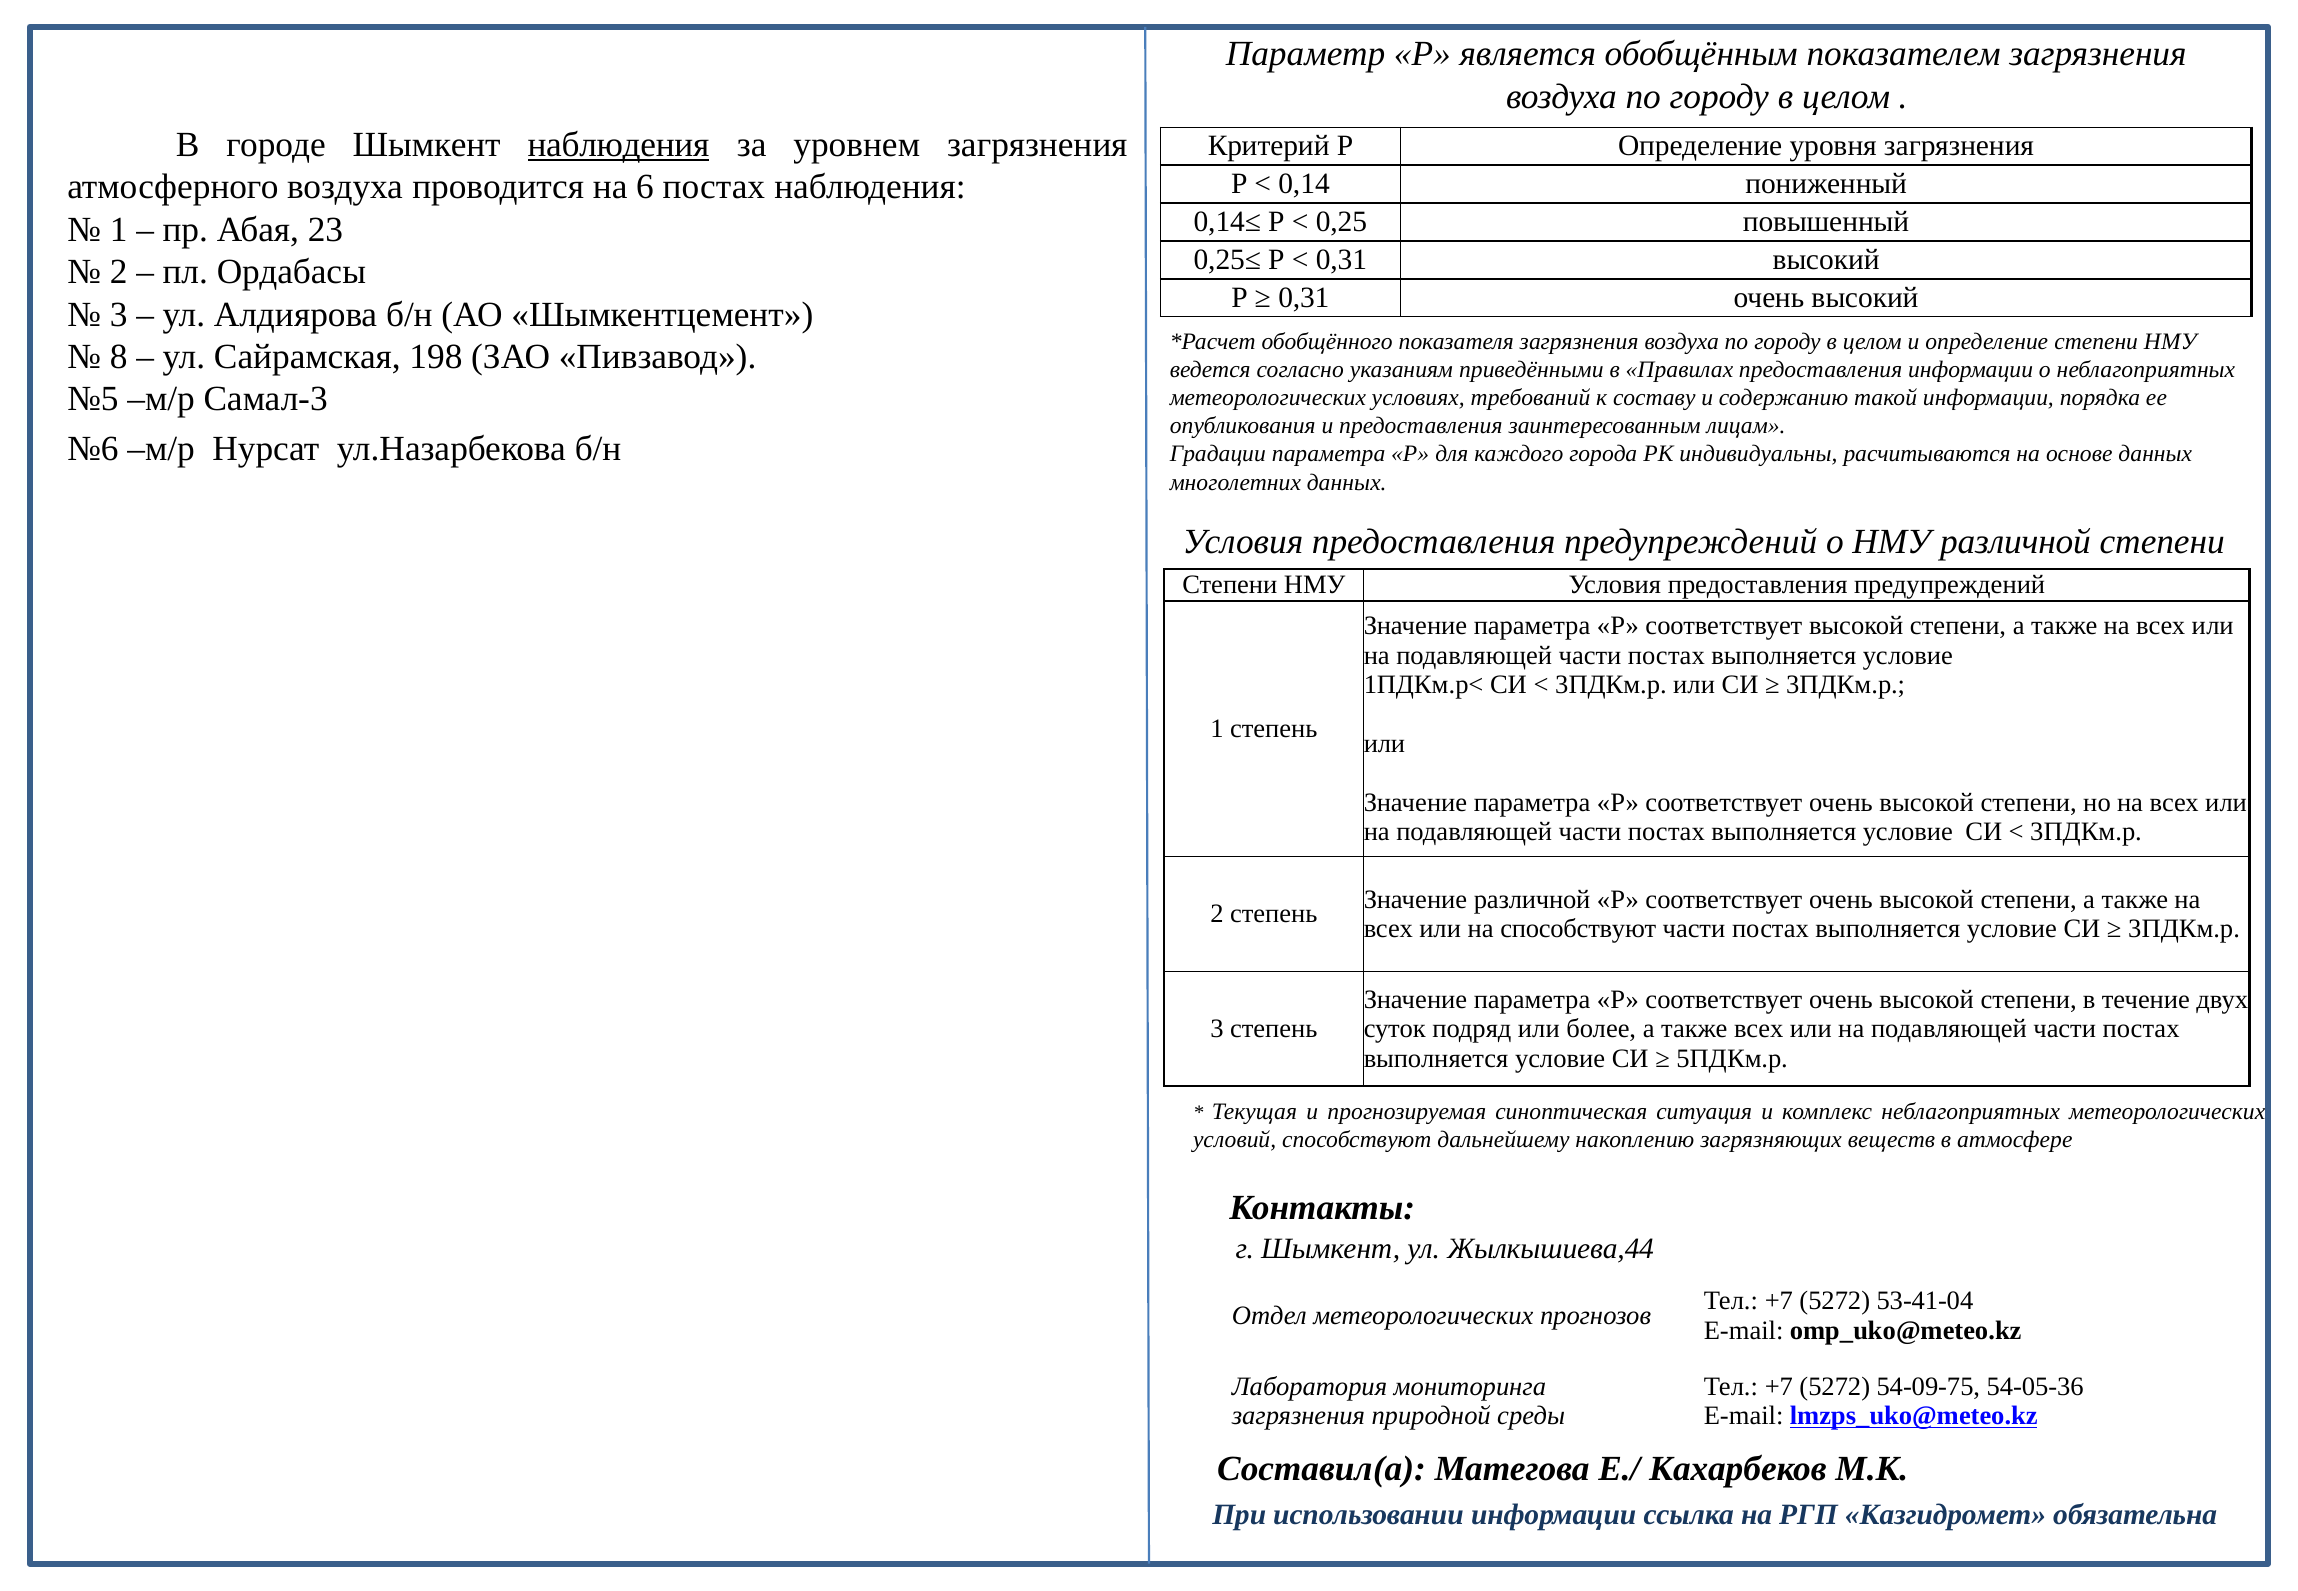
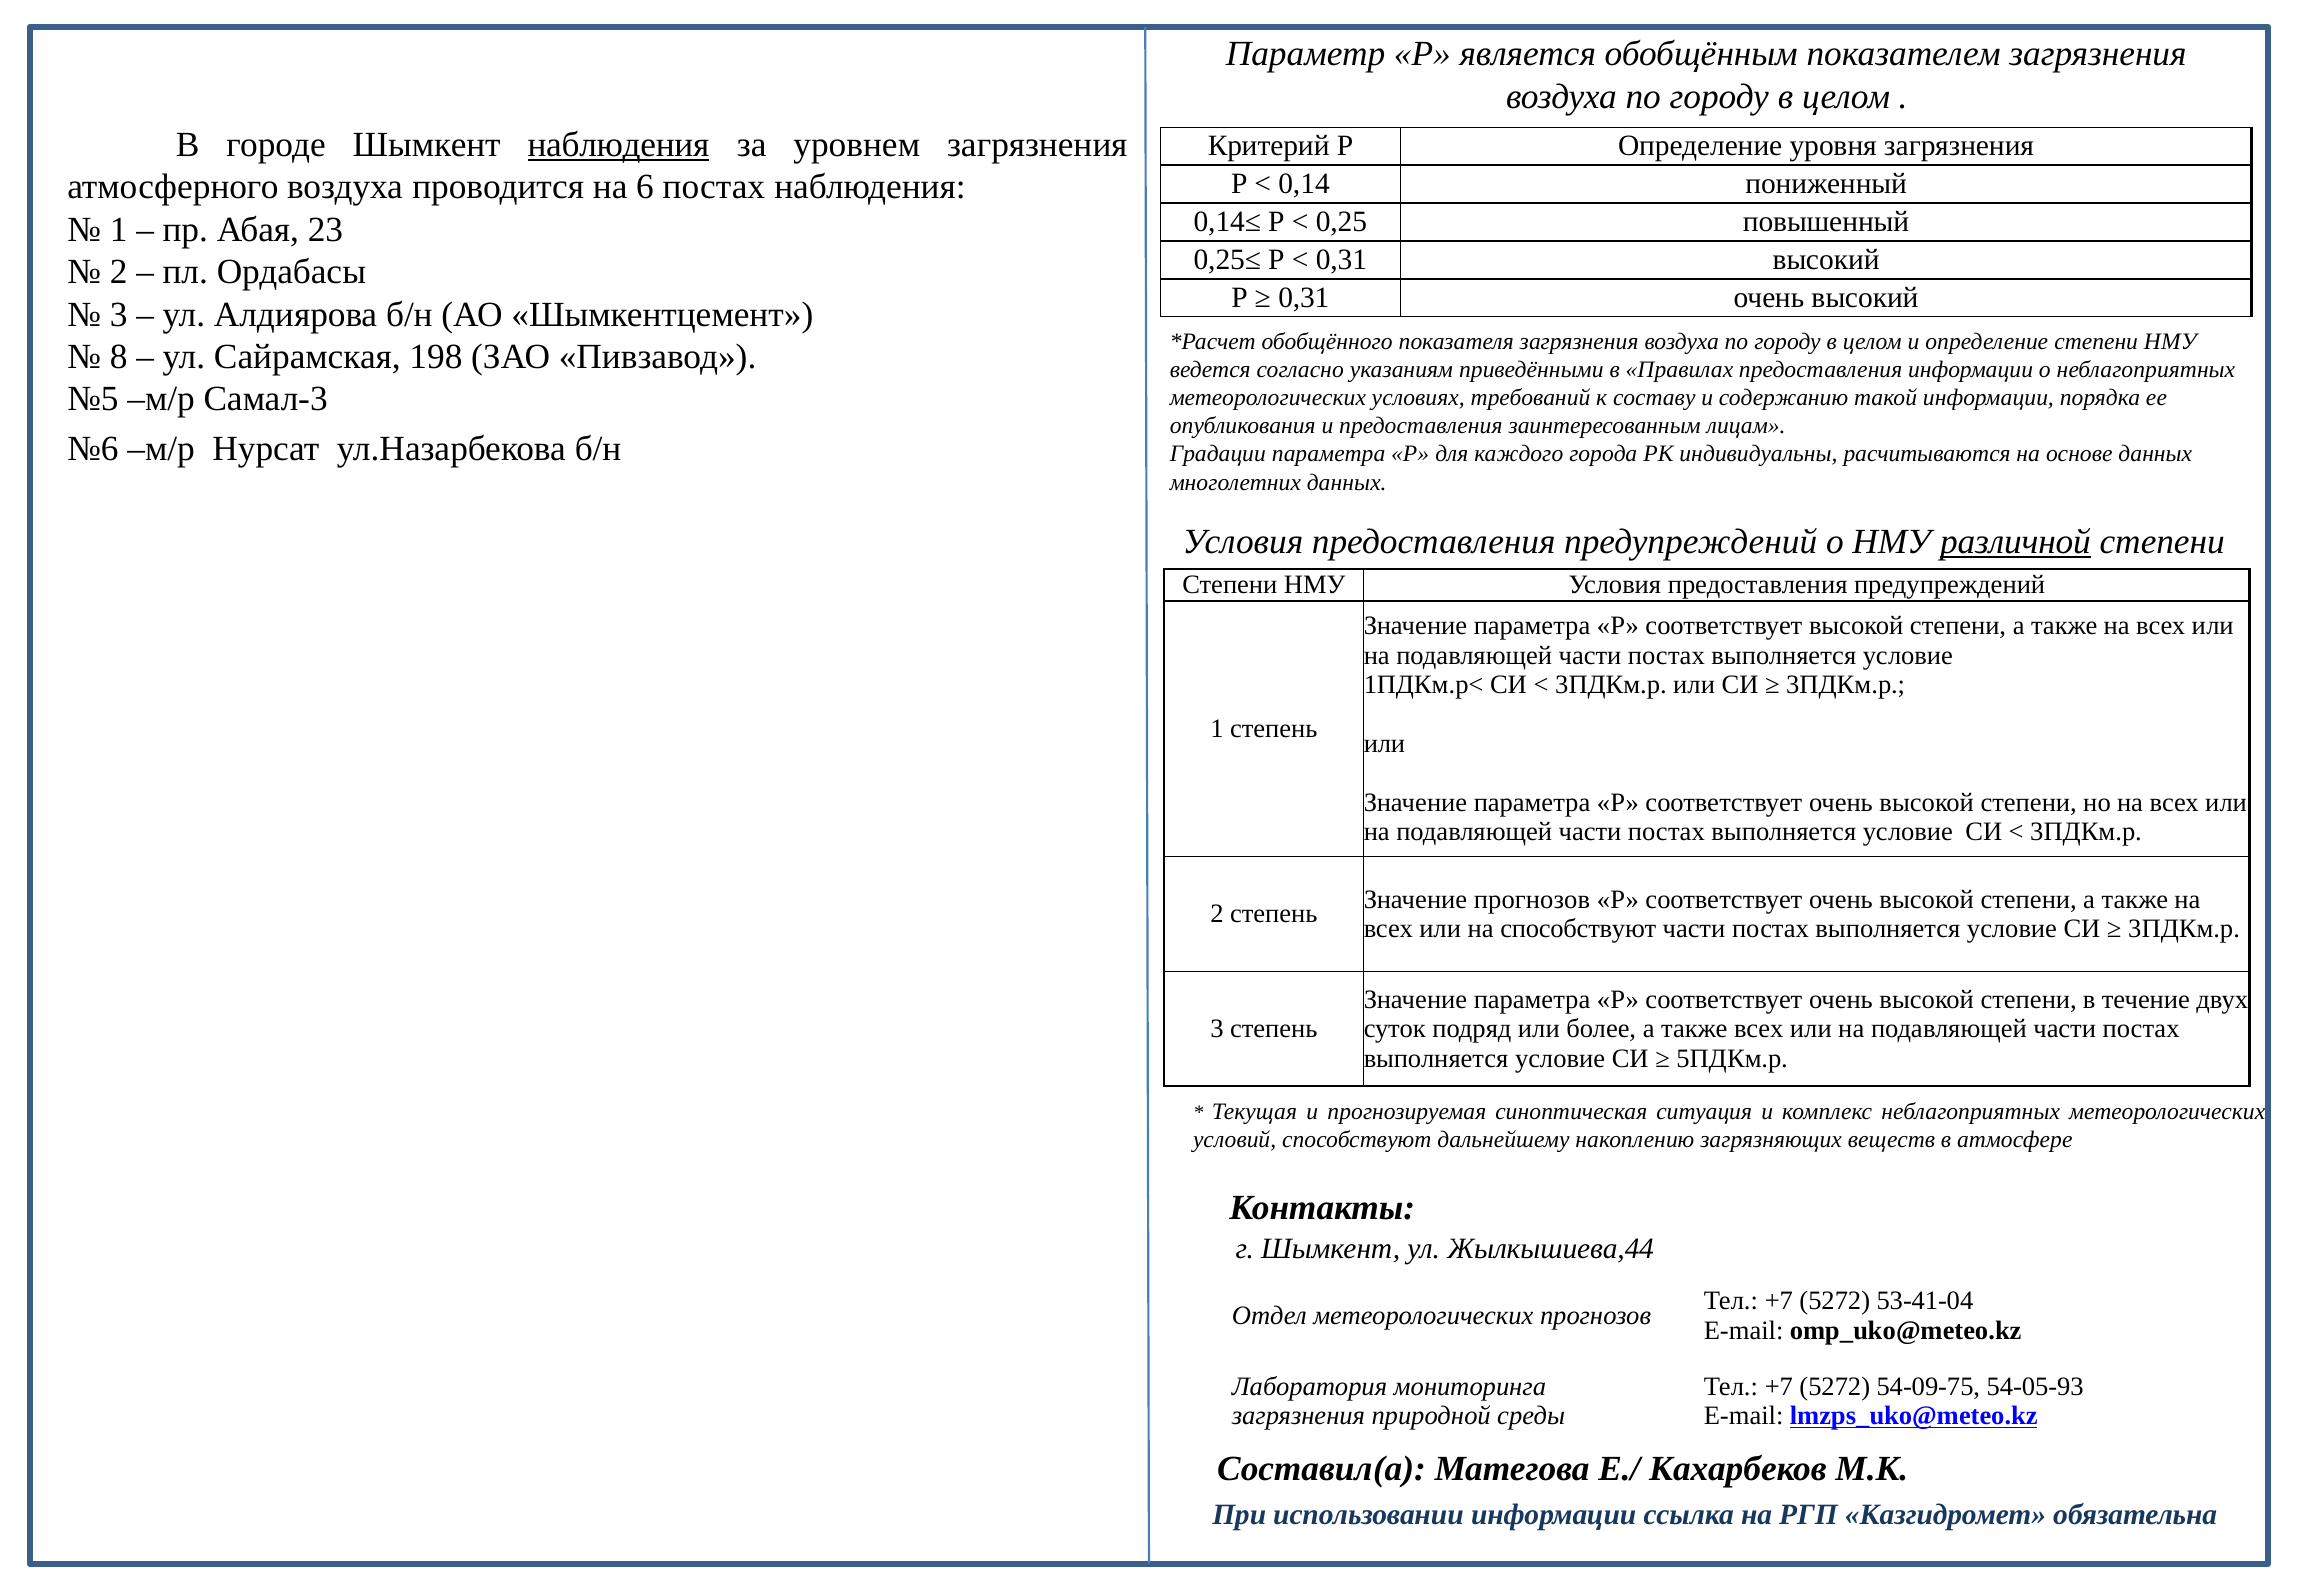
различной underline: none -> present (2015, 542)
Значение различной: различной -> прогнозов (1532, 899)
54-05-36: 54-05-36 -> 54-05-93 (2035, 1386)
